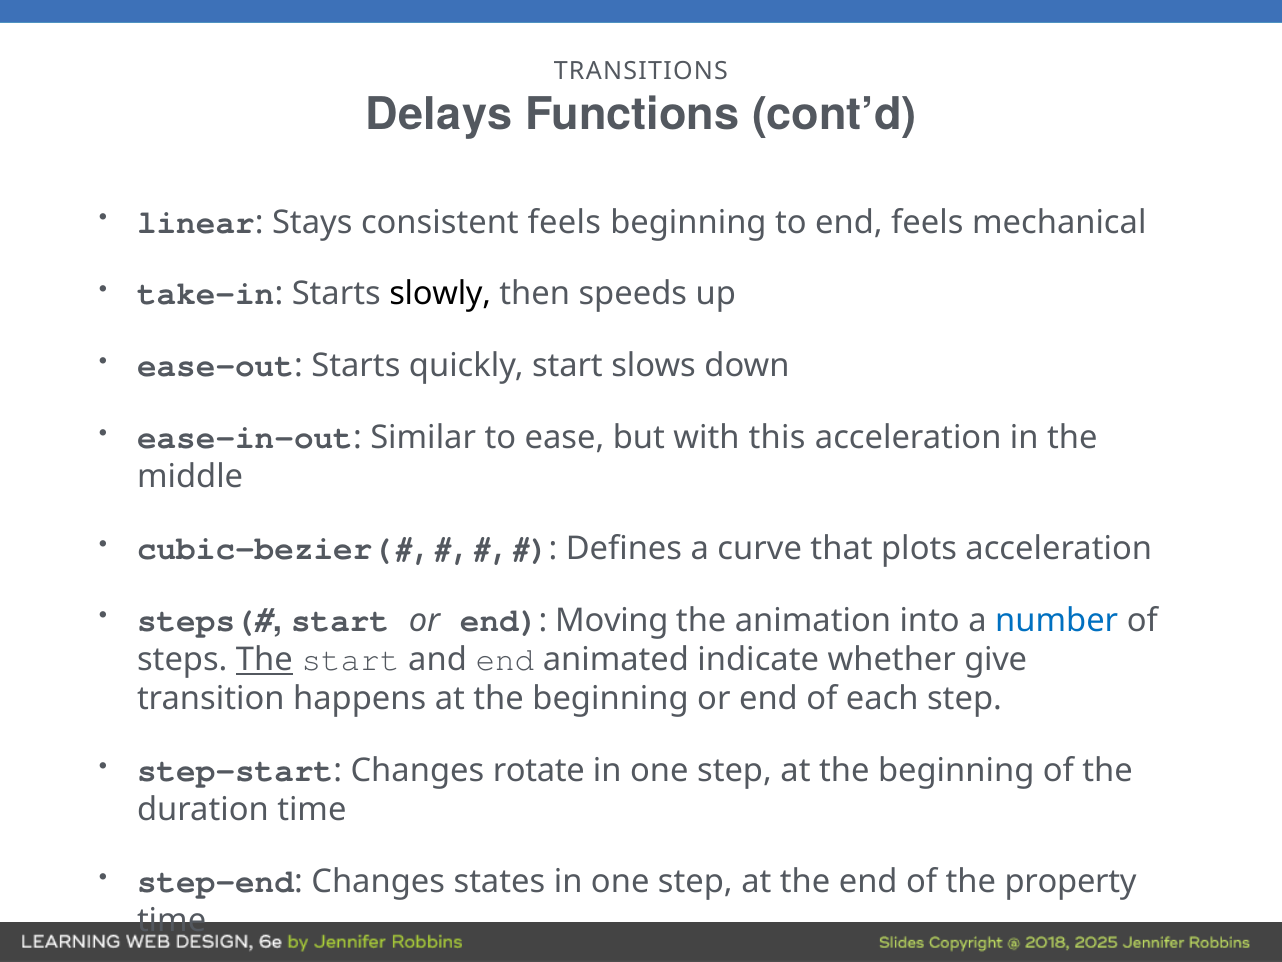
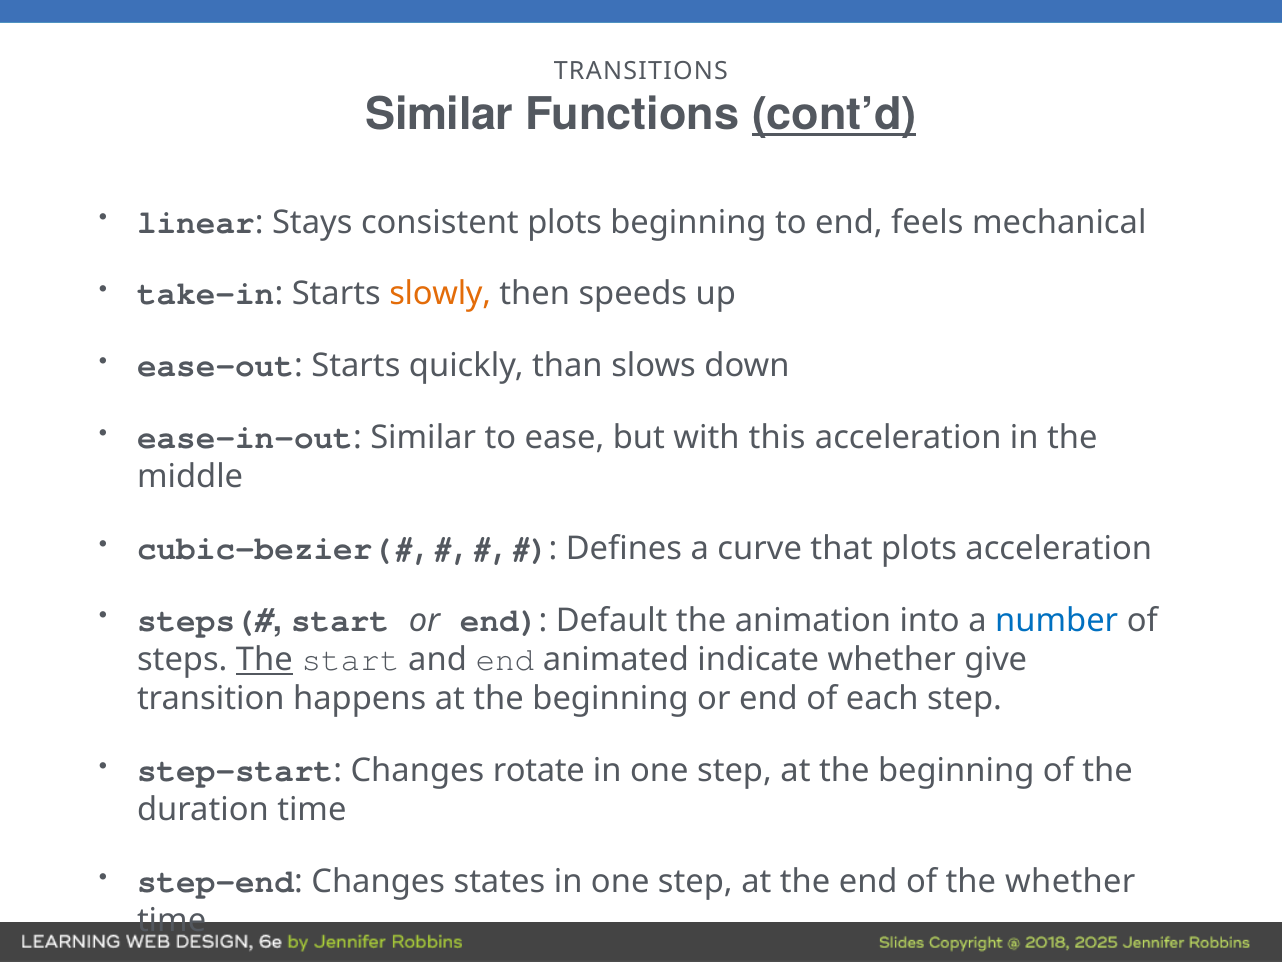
Delays: Delays -> Similar (439, 115)
cont’d underline: none -> present (834, 115)
consistent feels: feels -> plots (565, 222)
slowly colour: black -> orange (440, 294)
quickly start: start -> than (567, 366)
Moving: Moving -> Default (612, 620)
the property: property -> whether (1070, 881)
